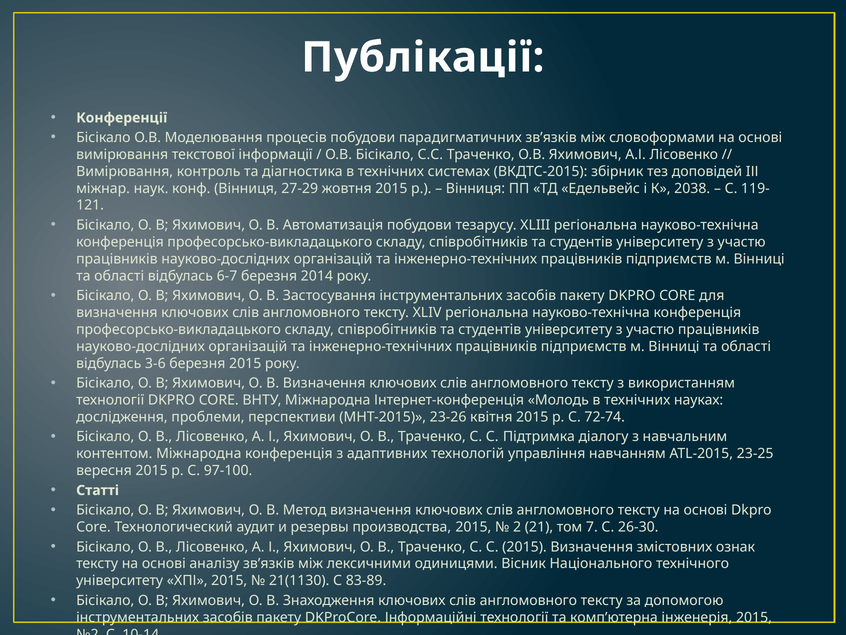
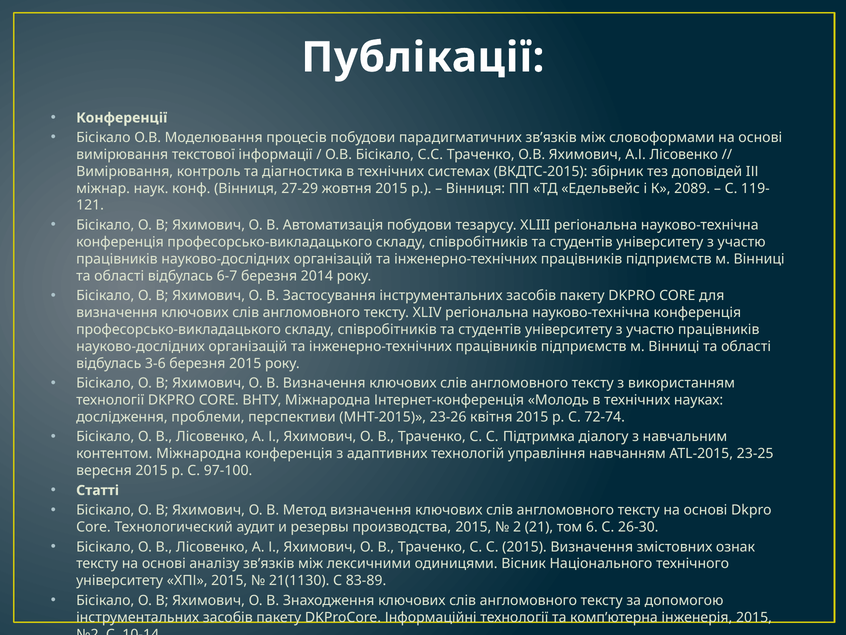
2038: 2038 -> 2089 (692, 188)
7: 7 -> 6 (592, 527)
